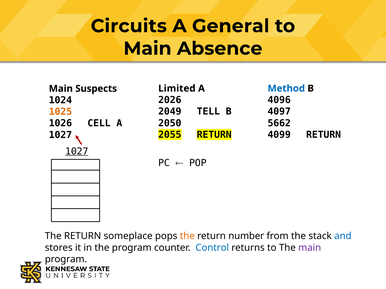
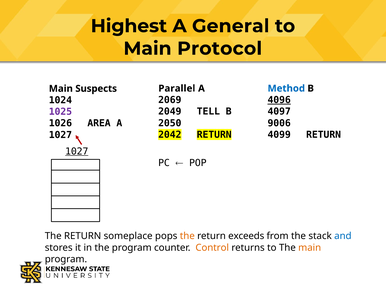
Circuits: Circuits -> Highest (129, 26)
Absence: Absence -> Protocol (220, 49)
Limited: Limited -> Parallel (177, 89)
2026: 2026 -> 2069 (170, 100)
4096 underline: none -> present (279, 100)
1025 colour: orange -> purple (60, 112)
5662: 5662 -> 9006 (279, 123)
CELL: CELL -> AREA (99, 124)
2055: 2055 -> 2042 (170, 135)
number: number -> exceeds (246, 236)
Control colour: blue -> orange (212, 248)
main colour: purple -> orange (310, 248)
